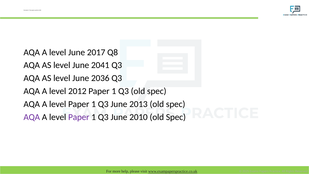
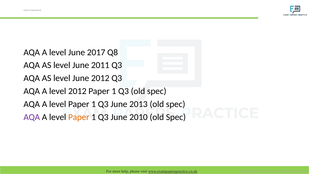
2041: 2041 -> 2011 (100, 65)
June 2036: 2036 -> 2012 (100, 78)
Paper colour: purple -> orange (79, 117)
